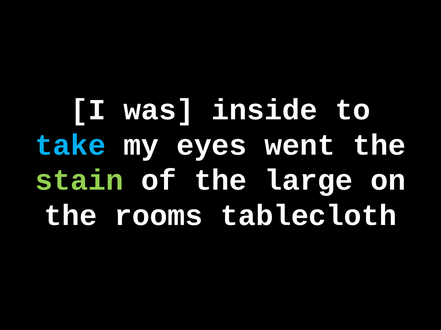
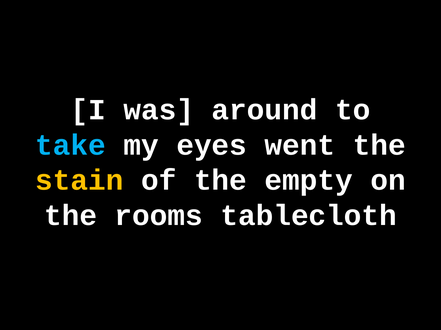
inside: inside -> around (265, 110)
stain colour: light green -> yellow (79, 181)
large: large -> empty (309, 181)
